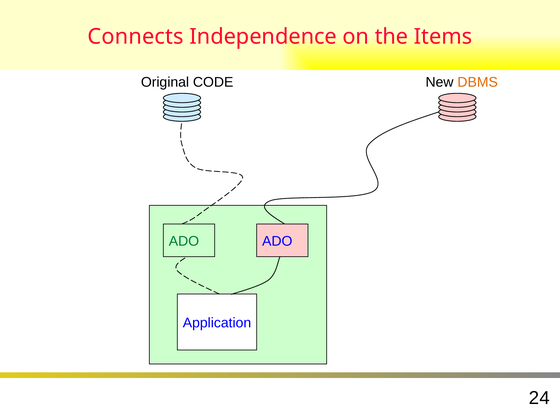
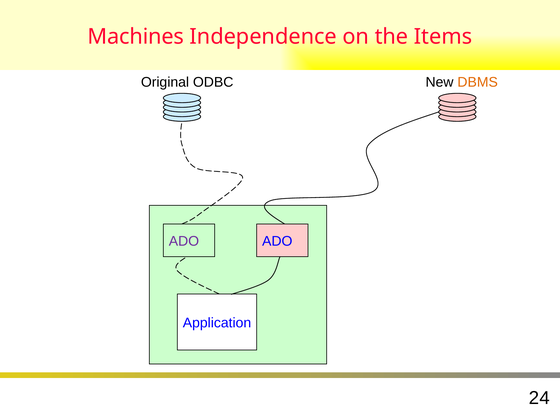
Connects: Connects -> Machines (136, 37)
CODE: CODE -> ODBC (213, 82)
ADO colour: green -> purple (184, 241)
